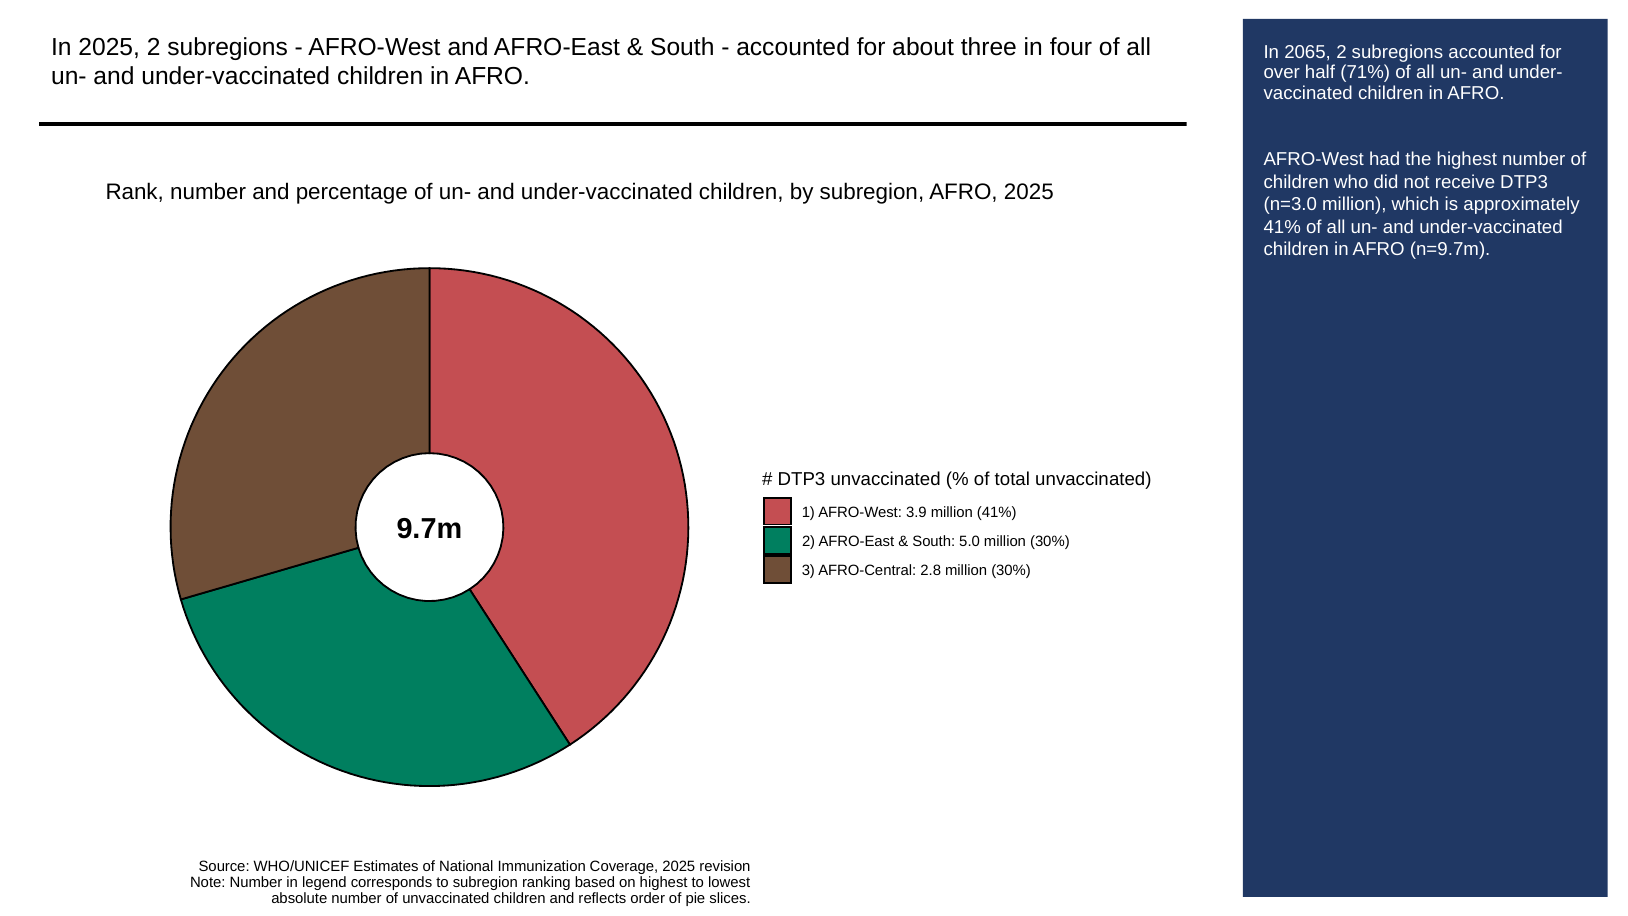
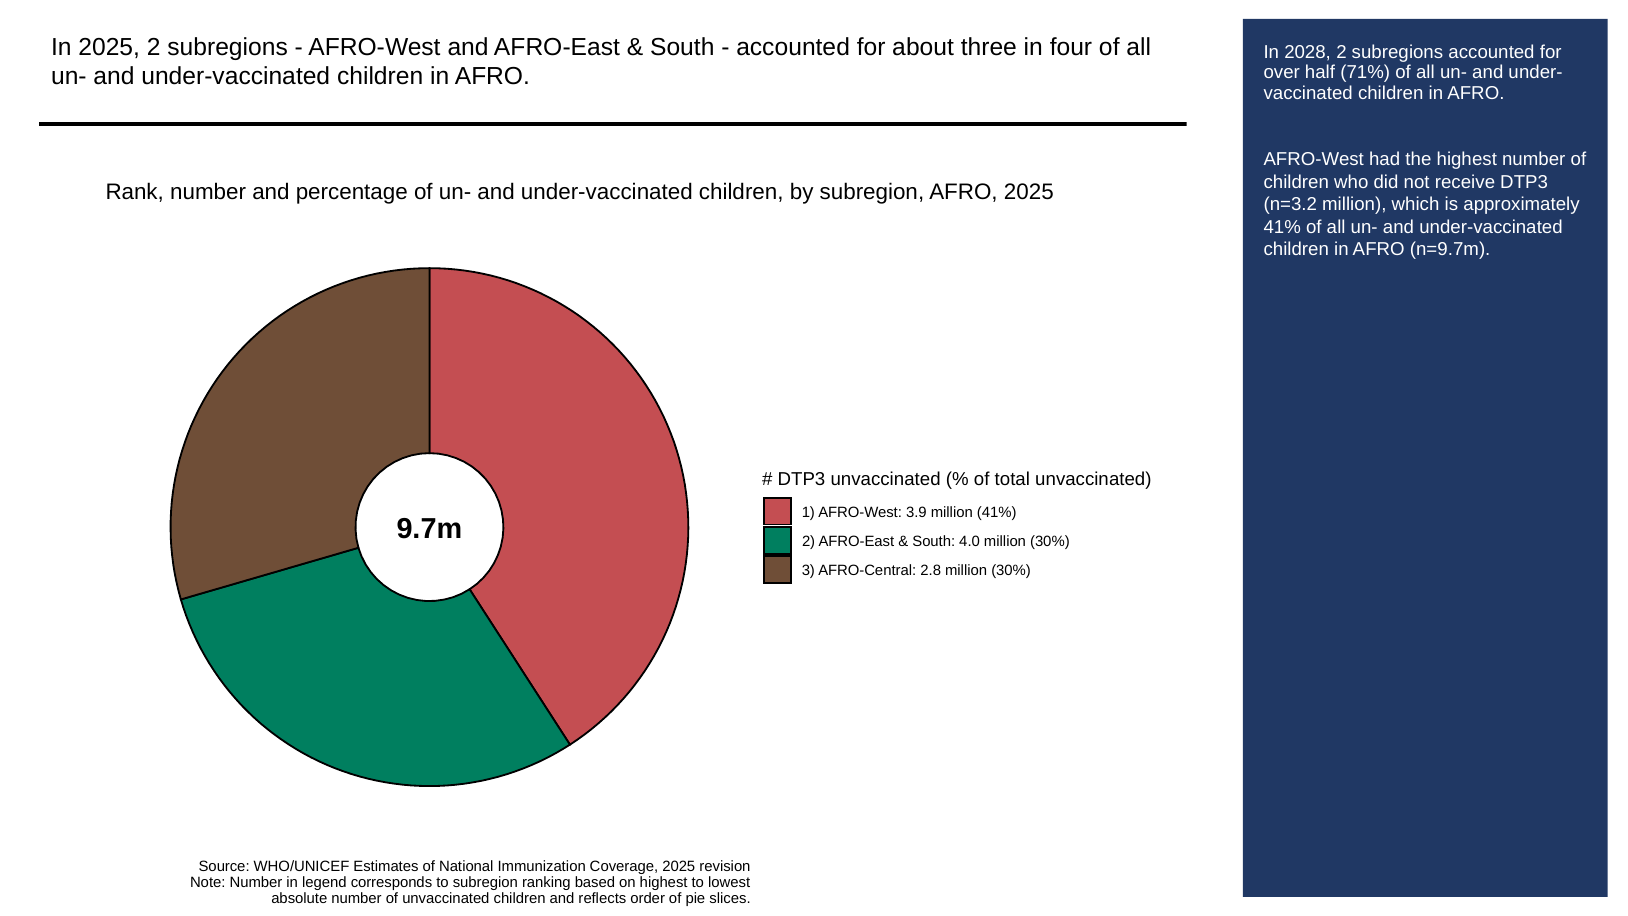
2065: 2065 -> 2028 (1308, 53)
n=3.0: n=3.0 -> n=3.2 (1290, 205)
5.0: 5.0 -> 4.0 (970, 541)
